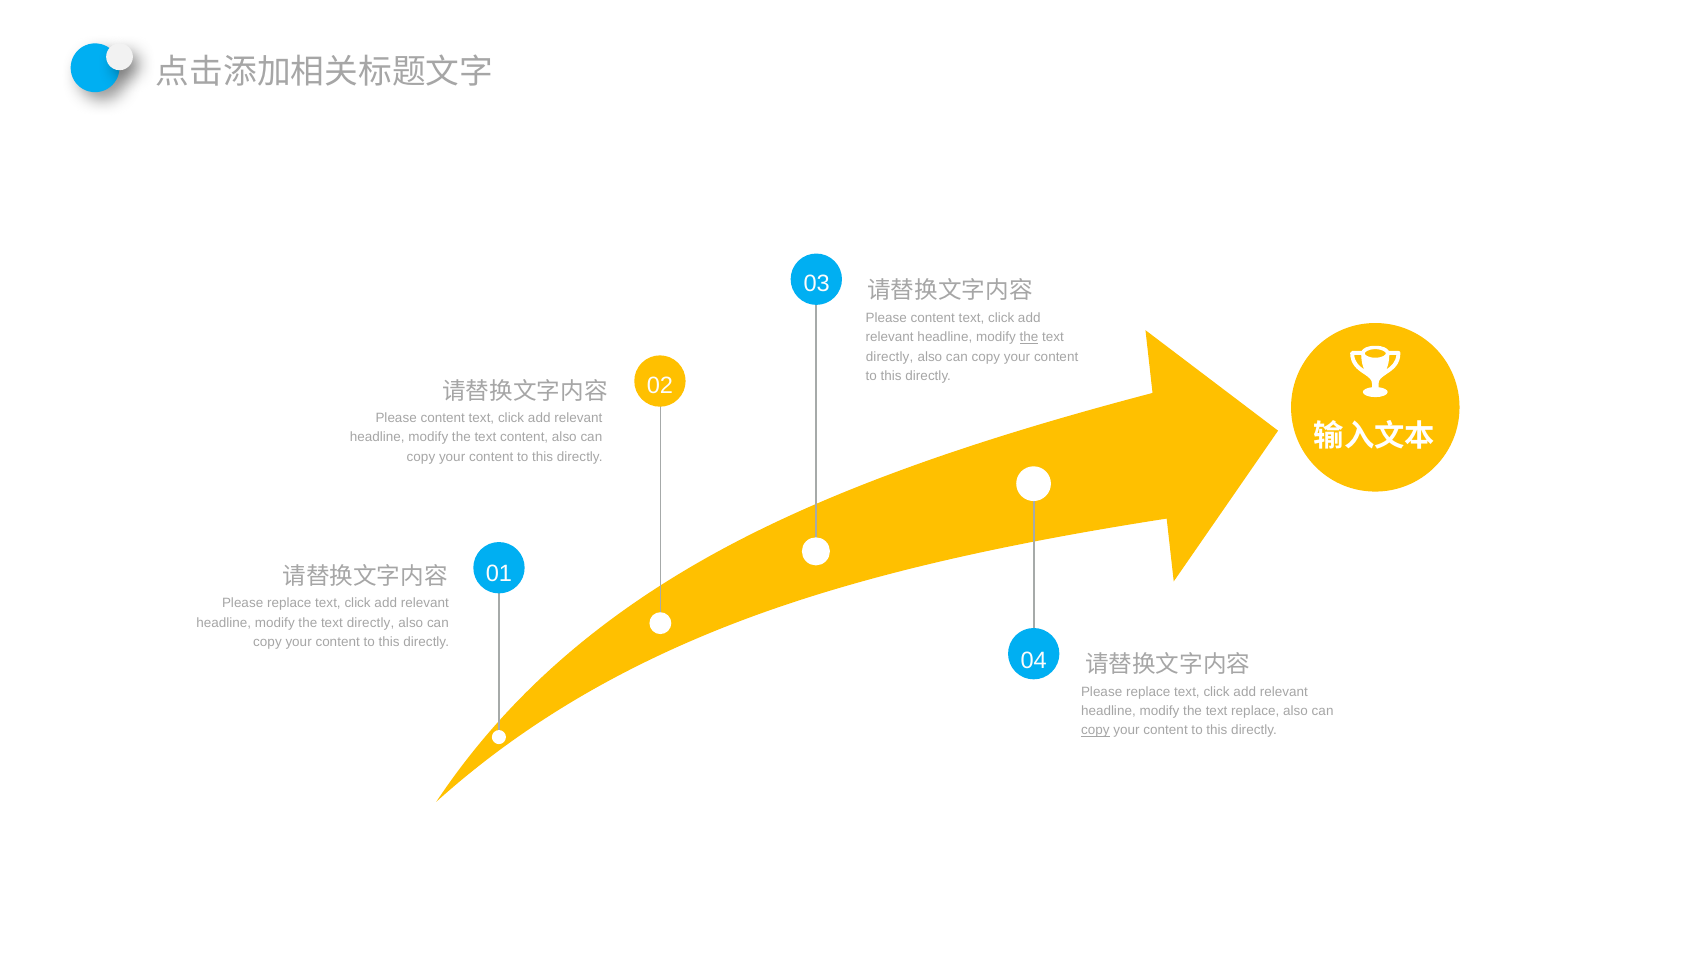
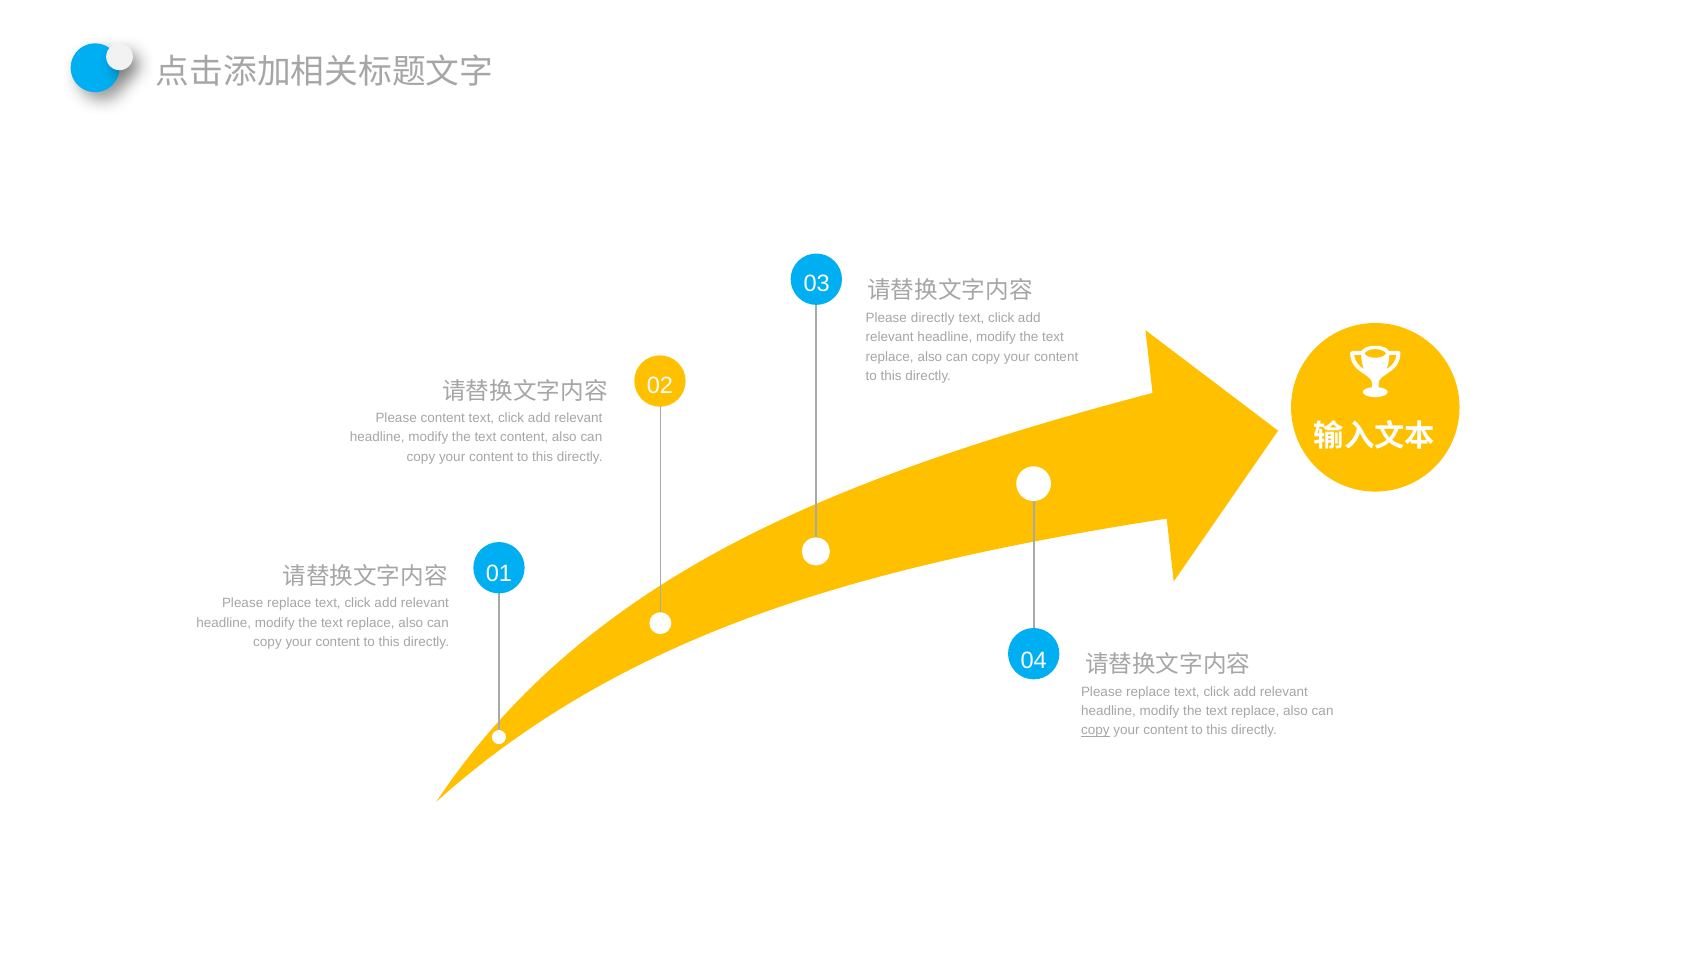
content: content -> directly (933, 318)
the underline: present -> none (1029, 337)
directly: directly -> replace (890, 357)
directly: directly -> replace (371, 622)
